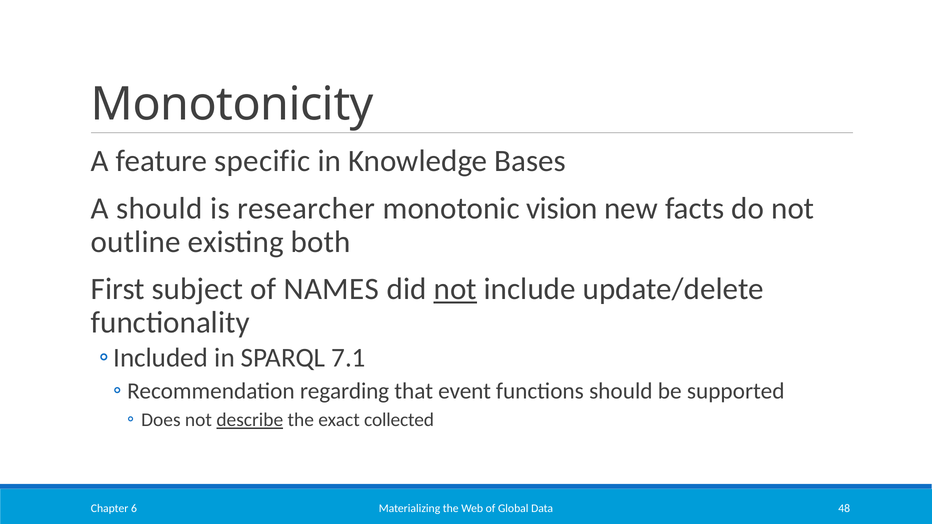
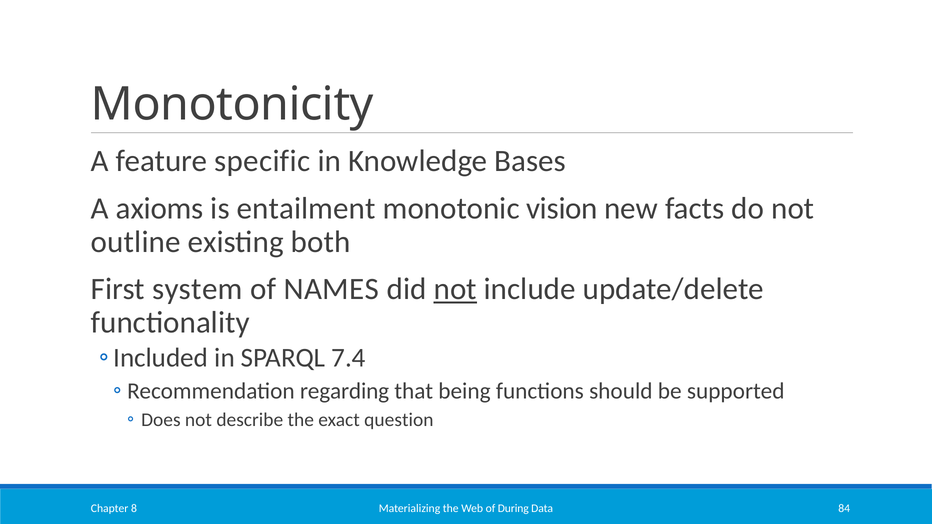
A should: should -> axioms (160, 208)
researcher: researcher -> entailment (306, 208)
subject: subject -> system (197, 289)
7.1: 7.1 -> 7.4 (349, 358)
event: event -> being (464, 391)
describe underline: present -> none (250, 420)
collected: collected -> question (399, 420)
Global: Global -> During (513, 508)
48: 48 -> 84 (844, 508)
6: 6 -> 8 (134, 509)
